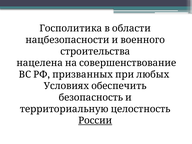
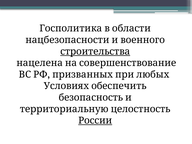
строительства underline: none -> present (95, 51)
